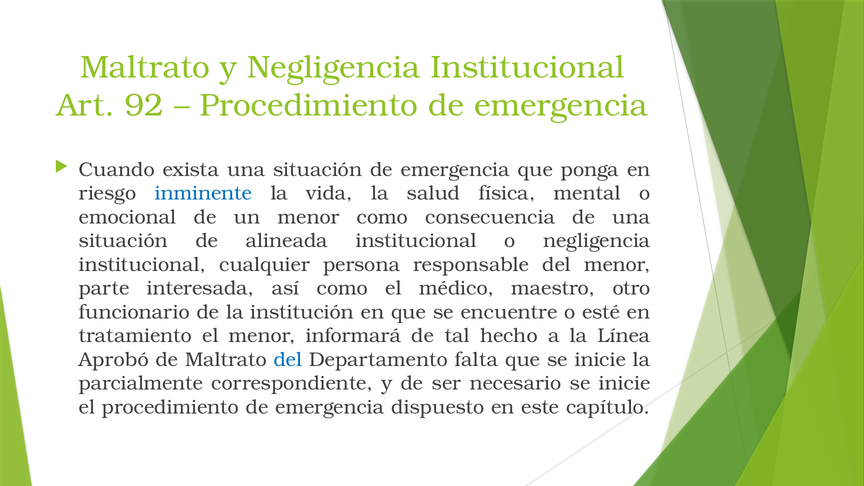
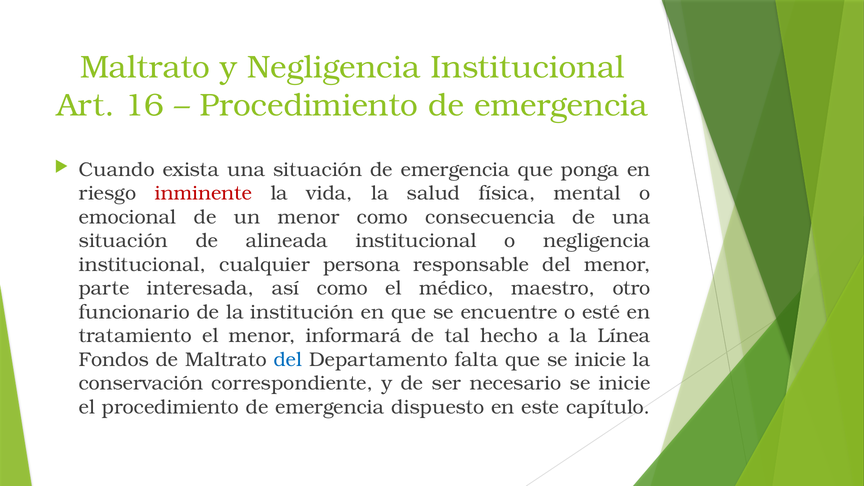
92: 92 -> 16 (144, 105)
inminente colour: blue -> red (203, 193)
Aprobó: Aprobó -> Fondos (114, 360)
parcialmente: parcialmente -> conservación (141, 383)
